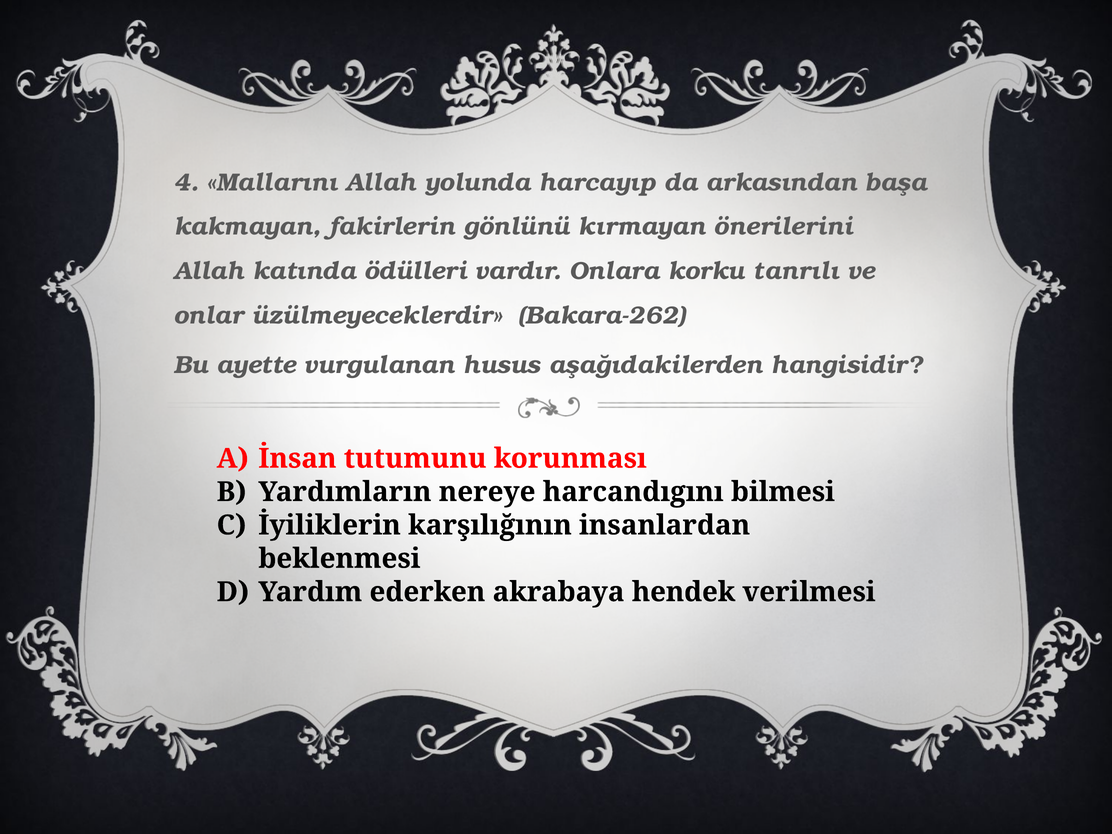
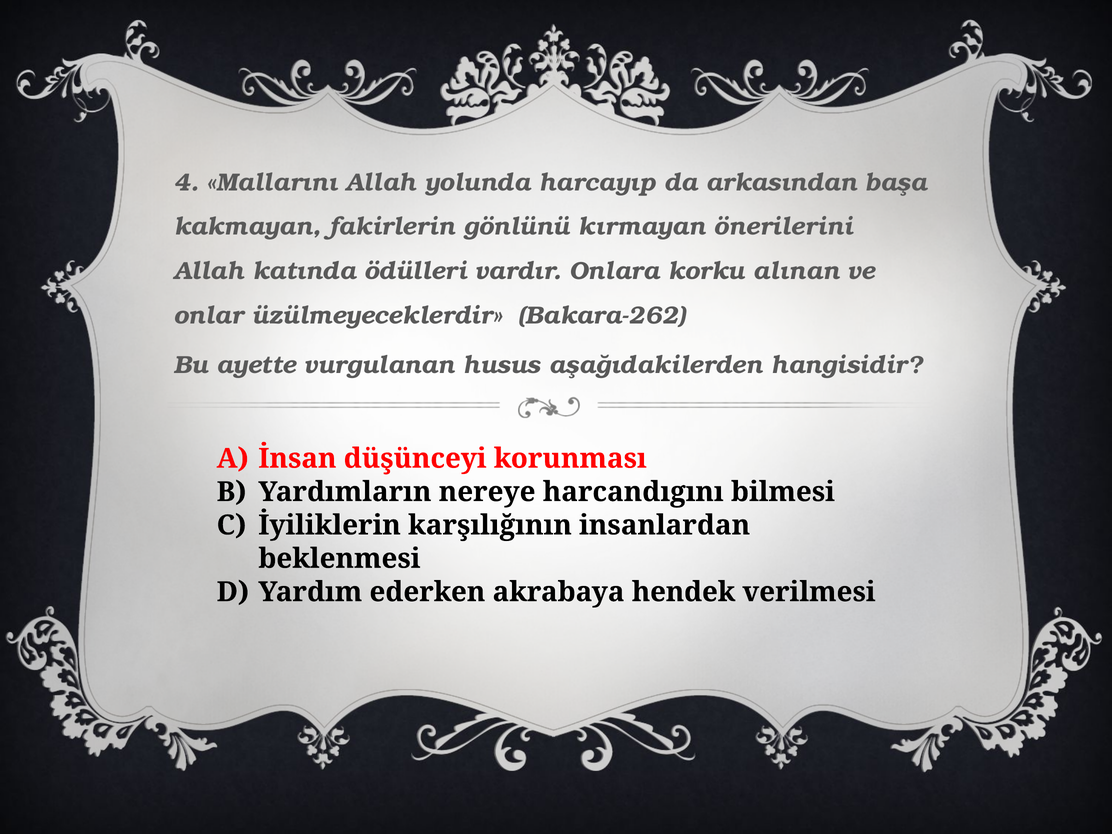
tanrılı: tanrılı -> alınan (796, 271)
tutumunu: tutumunu -> düşünceyi (415, 459)
